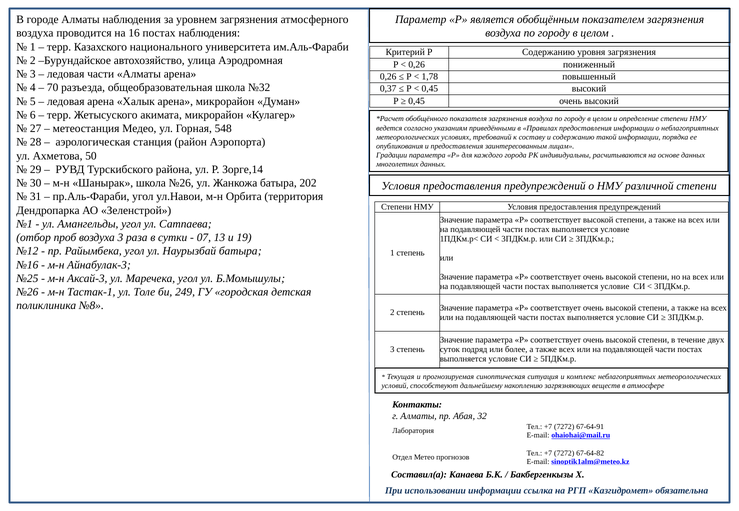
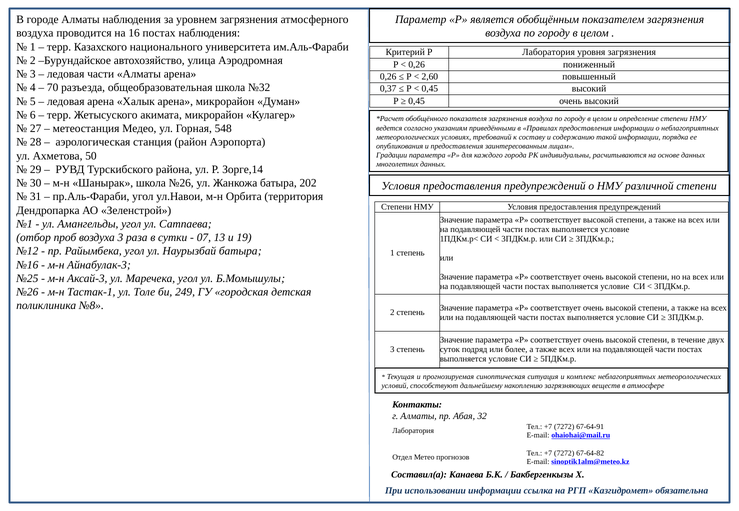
Р Содержанию: Содержанию -> Лаборатория (549, 52)
1,78: 1,78 -> 2,60 (430, 77)
